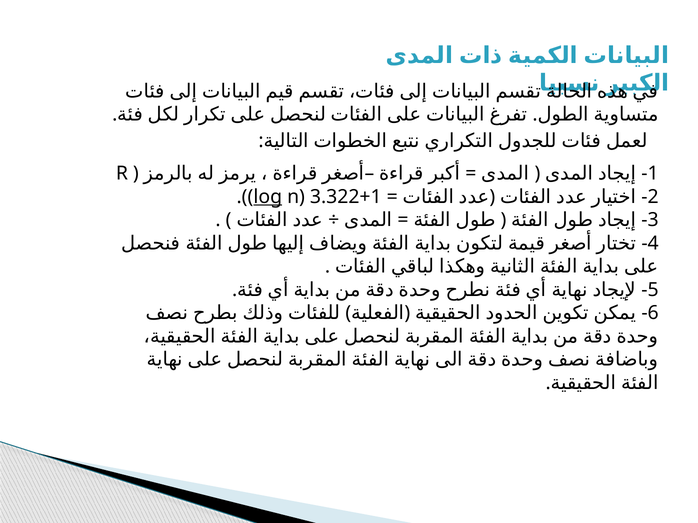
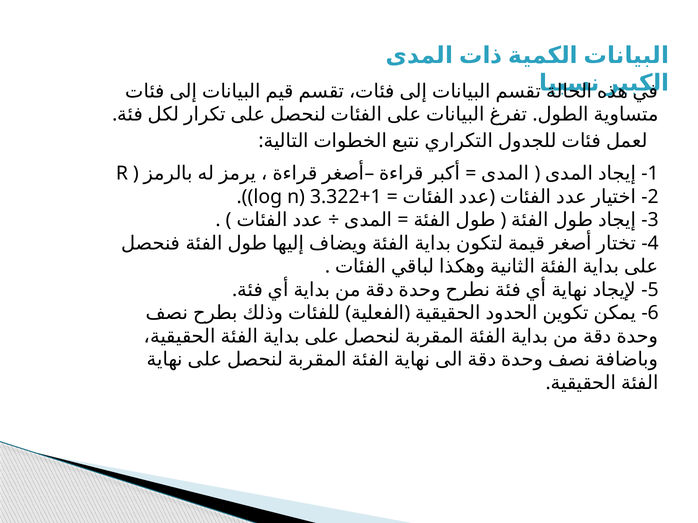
log underline: present -> none (268, 197)
